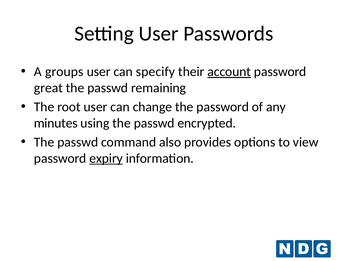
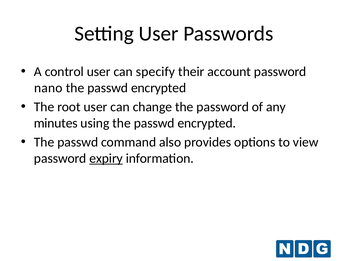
groups: groups -> control (64, 72)
account underline: present -> none (229, 72)
great: great -> nano (48, 88)
remaining: remaining -> encrypted (159, 88)
